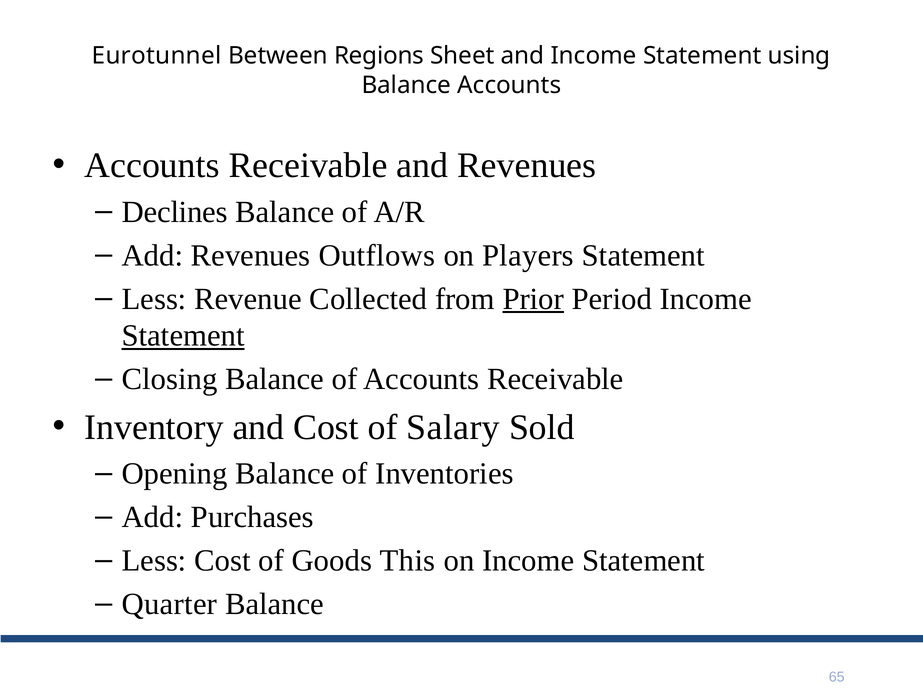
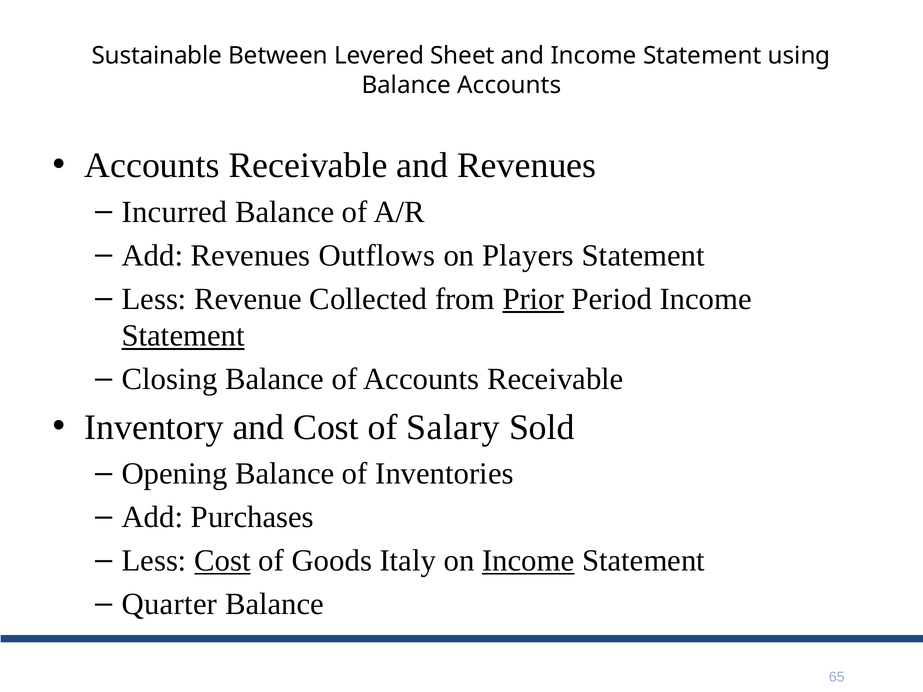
Eurotunnel: Eurotunnel -> Sustainable (157, 56)
Regions: Regions -> Levered (379, 56)
Declines: Declines -> Incurred (175, 212)
Cost underline: none -> present (222, 561)
This: This -> Italy (408, 561)
Income underline: none -> present (528, 561)
